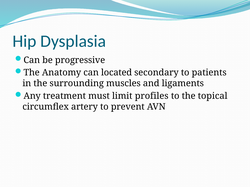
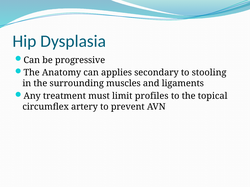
located: located -> applies (117, 73)
patients: patients -> stooling (209, 73)
